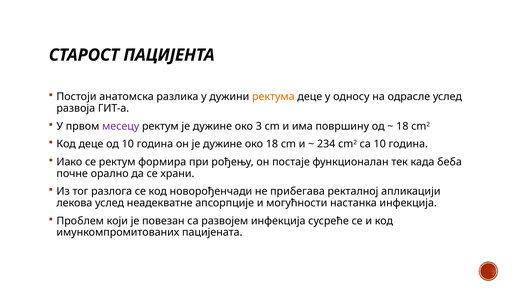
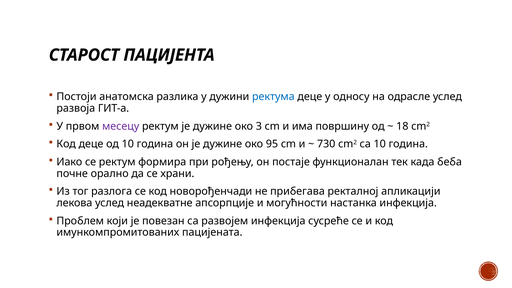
ректума colour: orange -> blue (273, 97)
око 18: 18 -> 95 (272, 144)
234: 234 -> 730 (326, 144)
